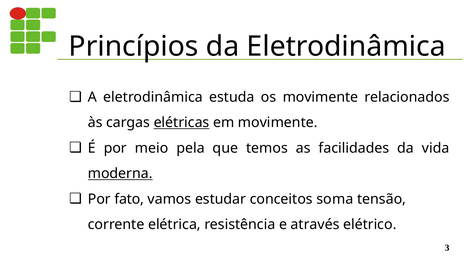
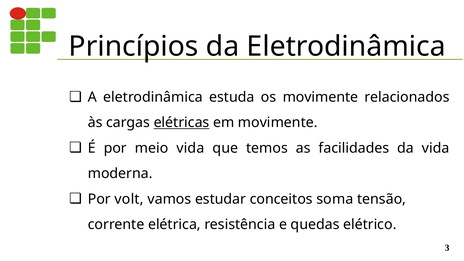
meio pela: pela -> vida (190, 148)
moderna underline: present -> none (120, 174)
fato: fato -> volt (129, 199)
através: através -> quedas (315, 225)
